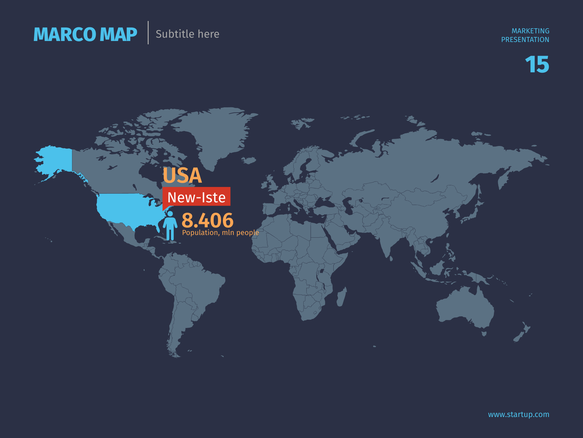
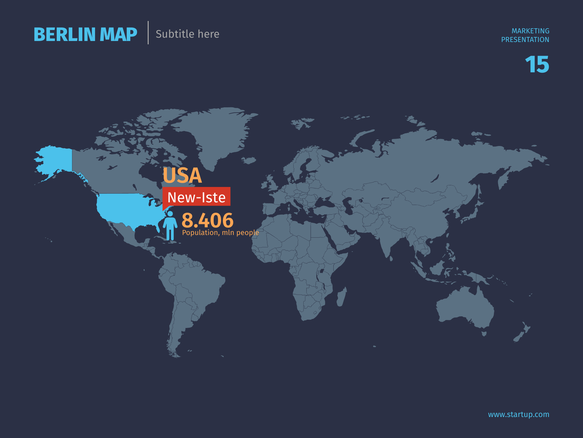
MARCO: MARCO -> BERLIN (65, 35)
